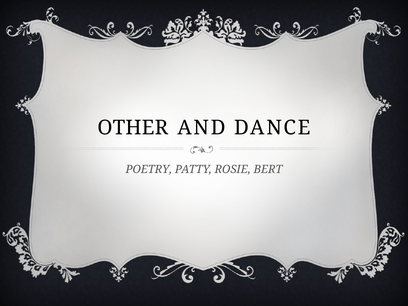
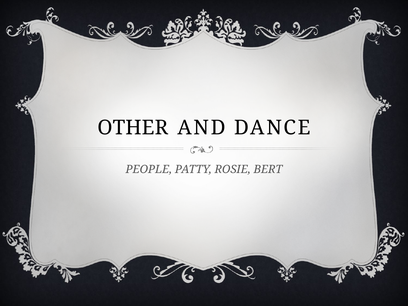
POETRY: POETRY -> PEOPLE (149, 169)
